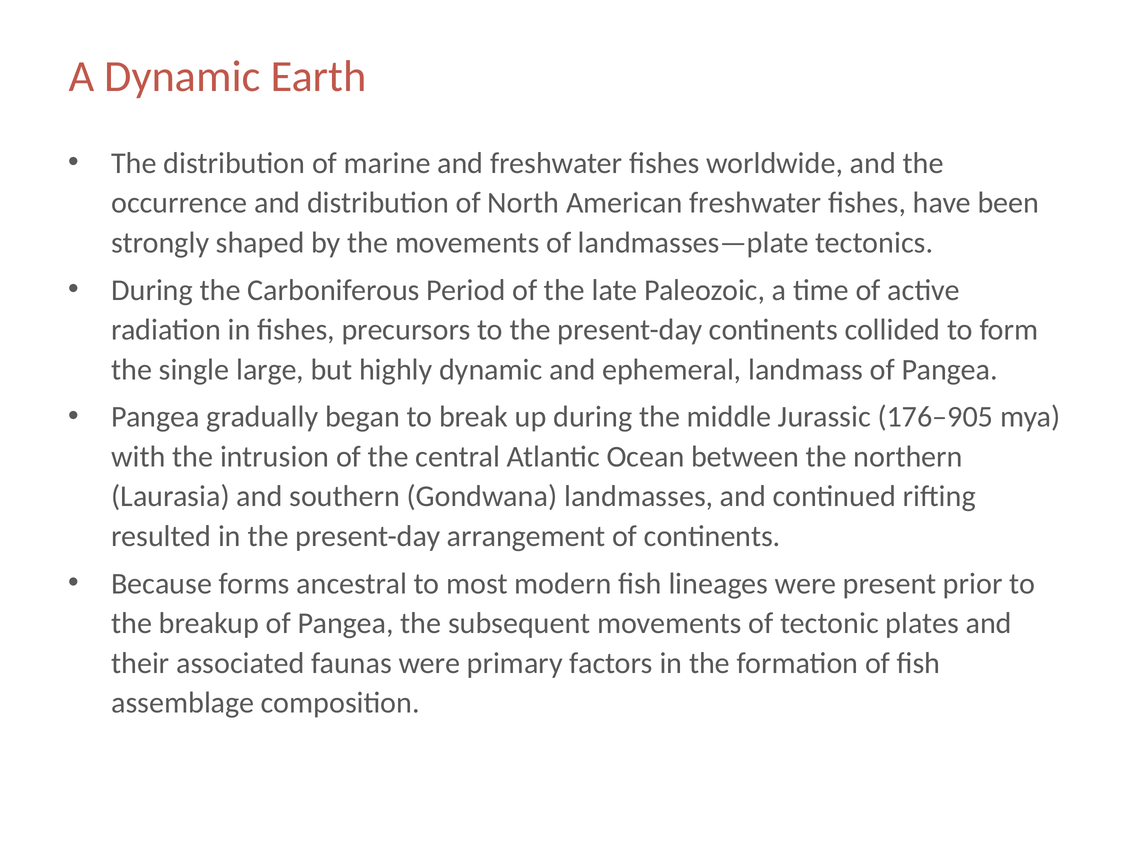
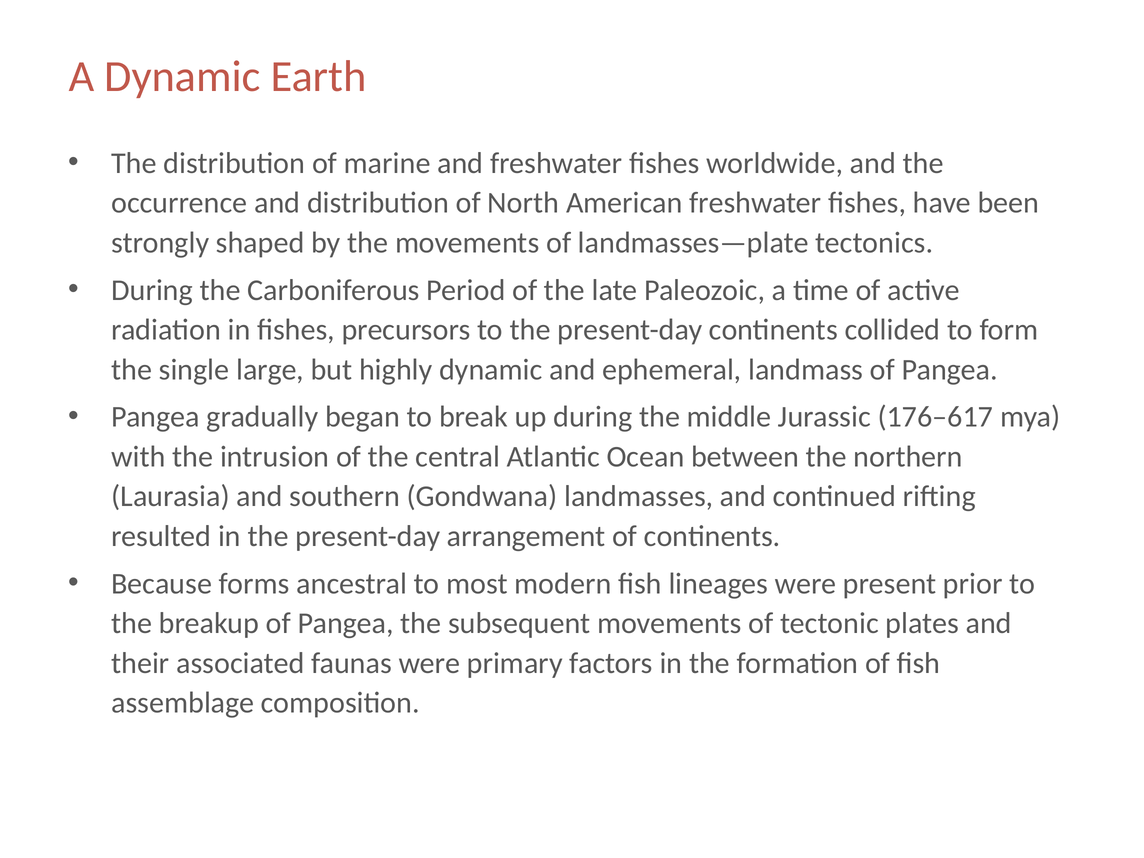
176–905: 176–905 -> 176–617 (935, 417)
